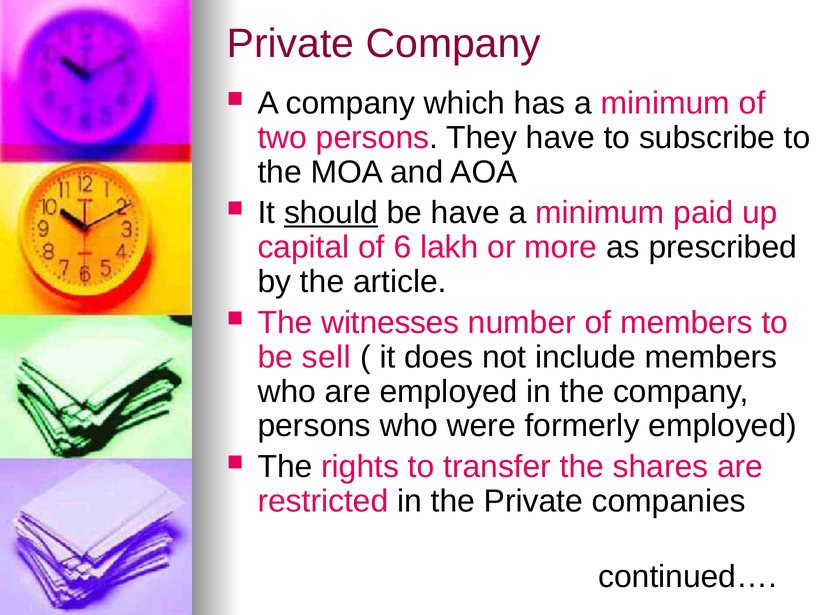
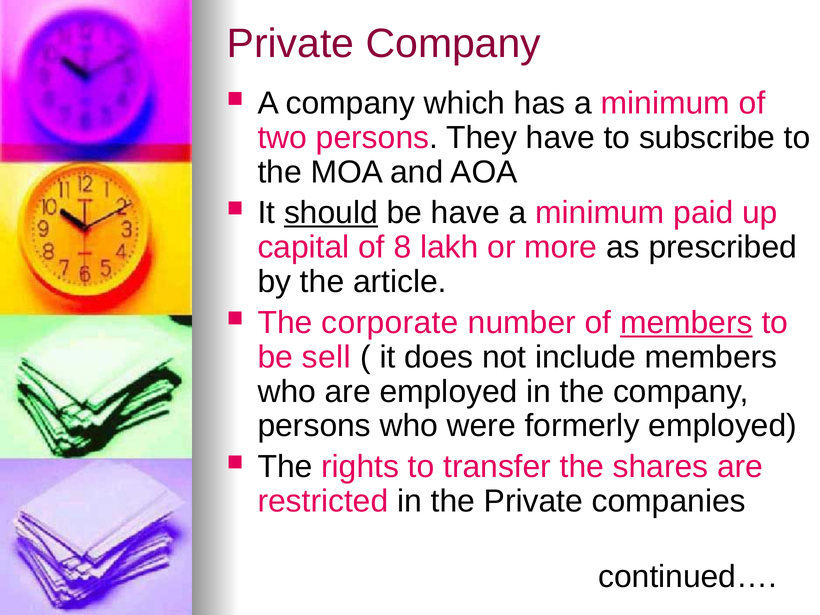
6: 6 -> 8 (403, 247)
witnesses: witnesses -> corporate (390, 323)
members underline: none -> present (686, 323)
